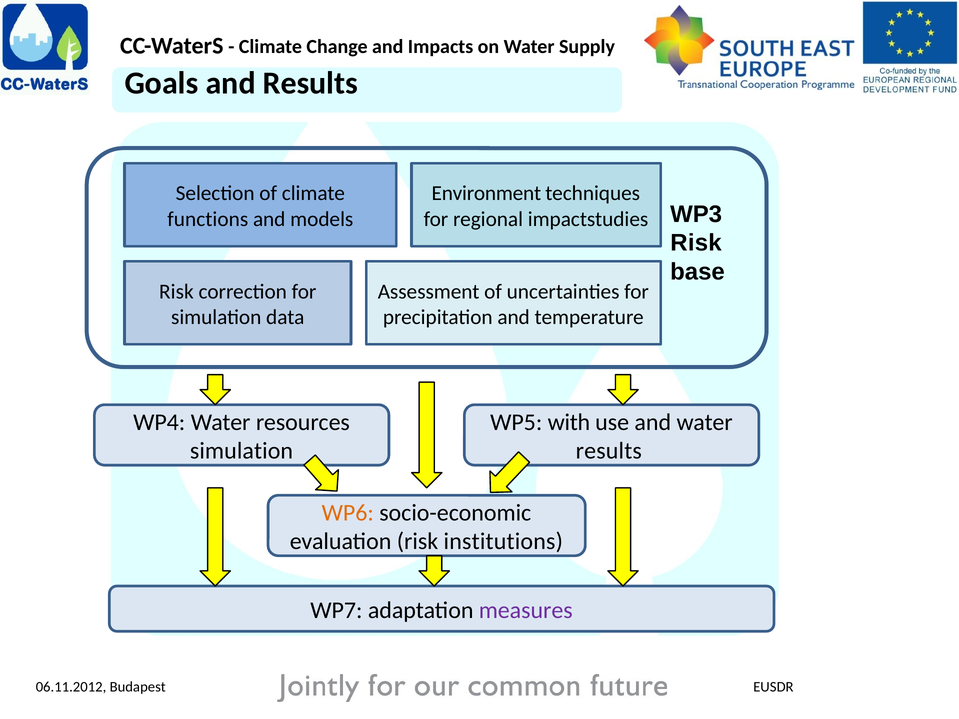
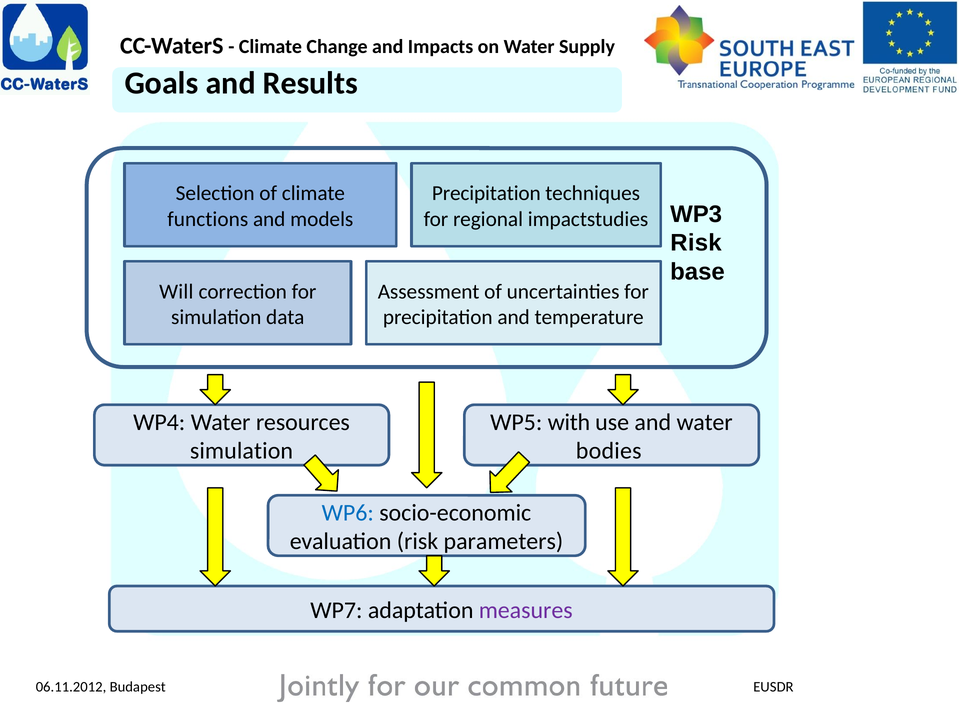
Environment: Environment -> Precipitation (486, 194)
Risk: Risk -> Will (176, 292)
results: results -> bodies (609, 451)
WP6 colour: orange -> blue (348, 513)
institutions: institutions -> parameters (503, 542)
